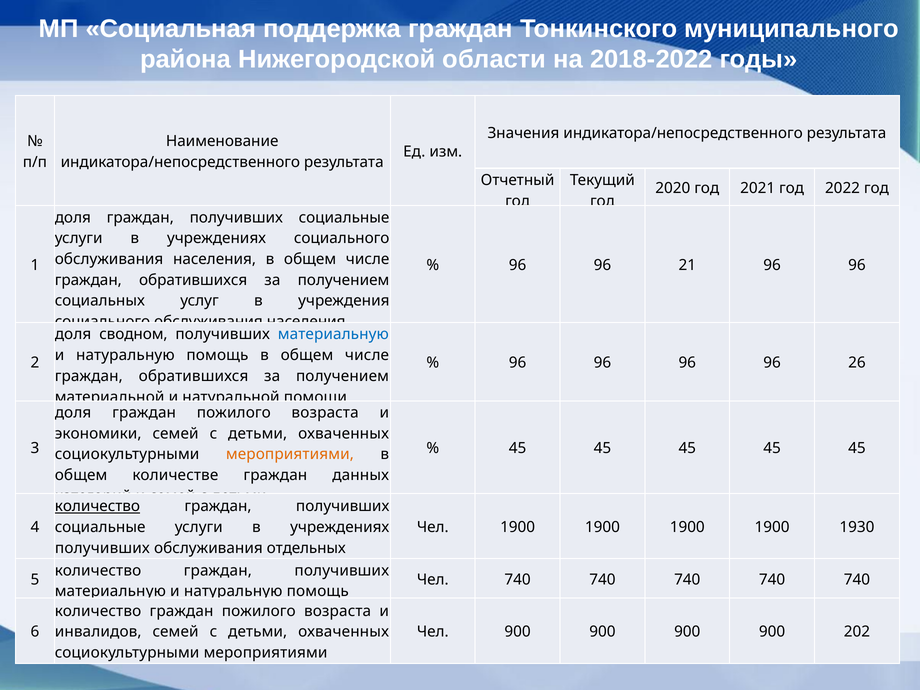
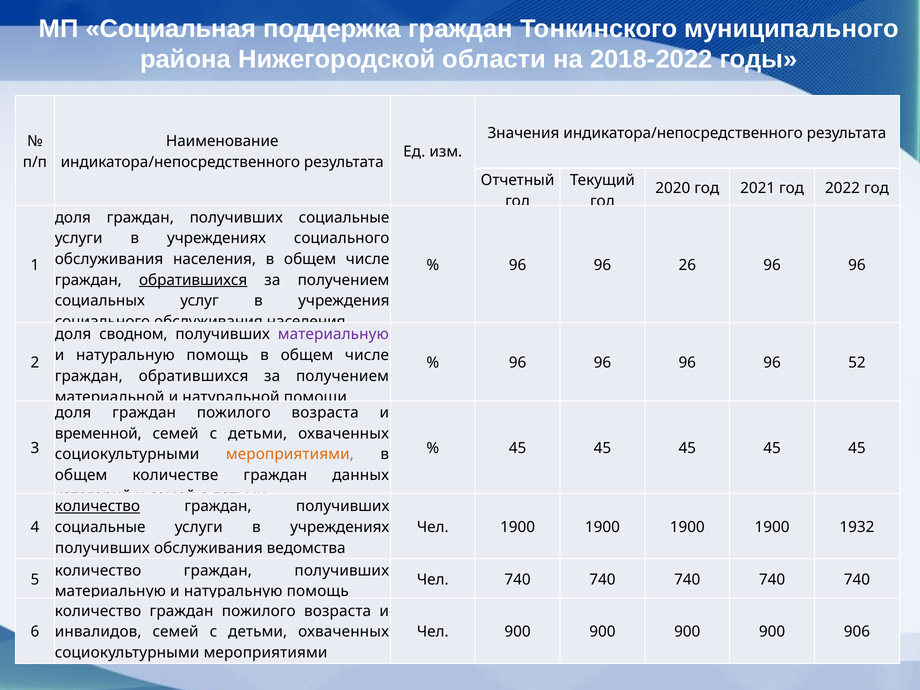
21: 21 -> 26 (687, 265)
обратившихся underline: none -> present (193, 280)
материальную colour: blue -> purple (333, 334)
26: 26 -> 52 (857, 363)
экономики: экономики -> временной (98, 434)
1930: 1930 -> 1932 (857, 527)
отдельных: отдельных -> ведомства (306, 548)
202: 202 -> 906 (857, 632)
